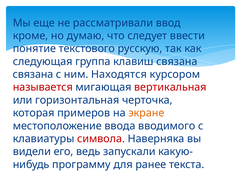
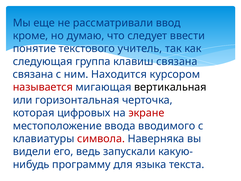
русскую: русскую -> учитель (140, 49)
Находятся: Находятся -> Находится (119, 74)
вертикальная colour: red -> black (170, 87)
примеров: примеров -> цифровых (84, 113)
экране colour: orange -> red (146, 113)
ранее: ранее -> языка (151, 164)
